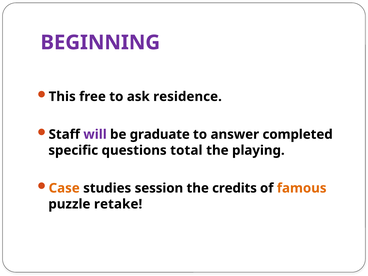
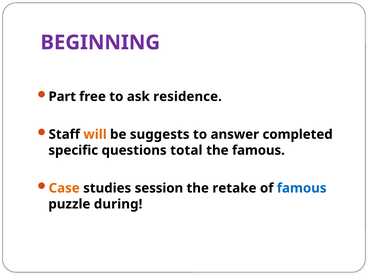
This: This -> Part (62, 97)
will colour: purple -> orange (95, 134)
graduate: graduate -> suggests (160, 134)
the playing: playing -> famous (258, 150)
credits: credits -> retake (234, 188)
famous colour: orange -> blue (302, 188)
retake: retake -> during (118, 204)
